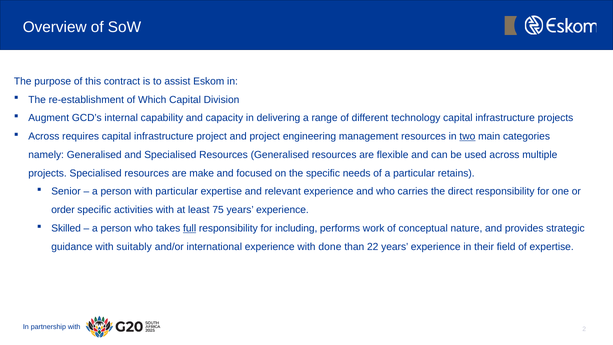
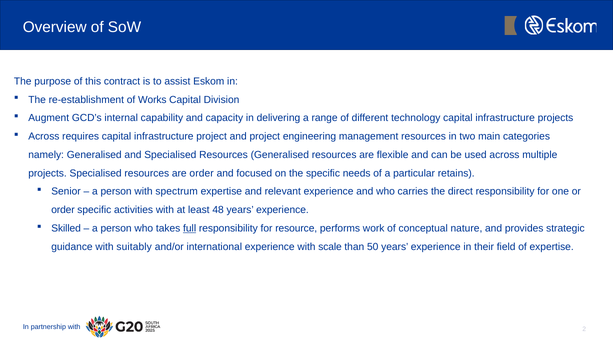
Which: Which -> Works (152, 100)
two underline: present -> none (467, 136)
are make: make -> order (202, 173)
with particular: particular -> spectrum (177, 192)
75: 75 -> 48 (218, 210)
including: including -> resource (296, 228)
done: done -> scale (330, 247)
22: 22 -> 50 (373, 247)
